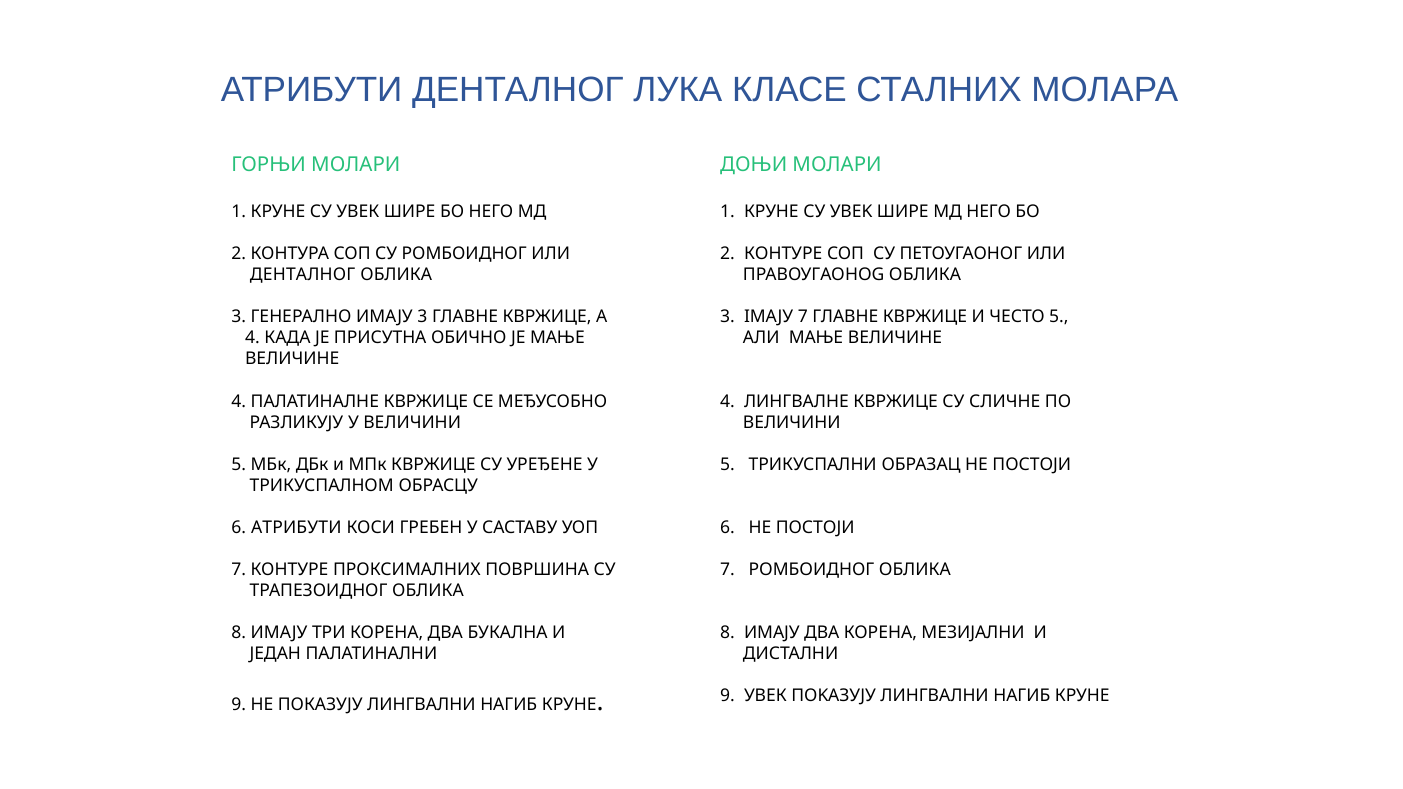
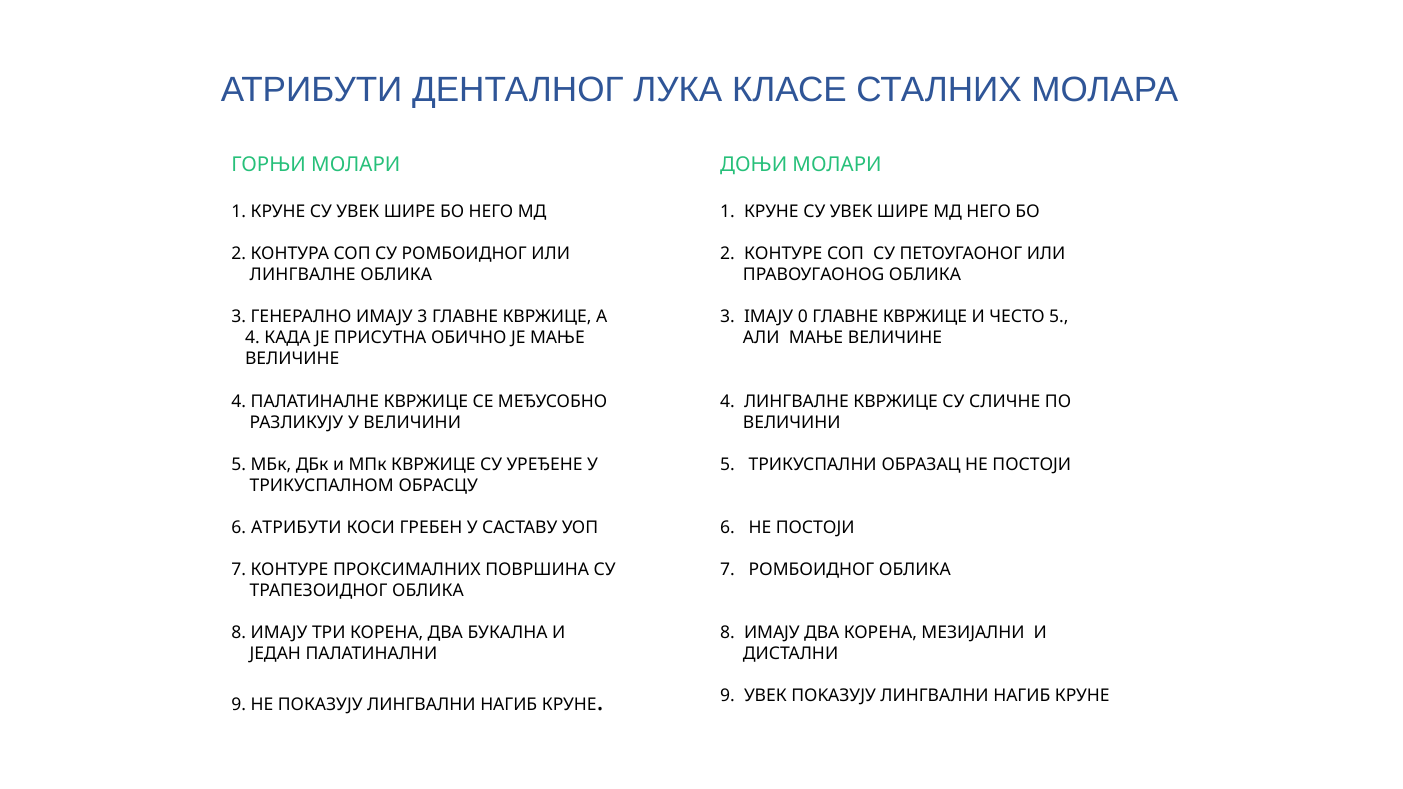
ДЕНТАЛНОГ: ДЕНТАЛНОГ -> ЛИНГВАЛНЕ (303, 275)
IМАЈУ 7: 7 -> 0 (803, 317)
